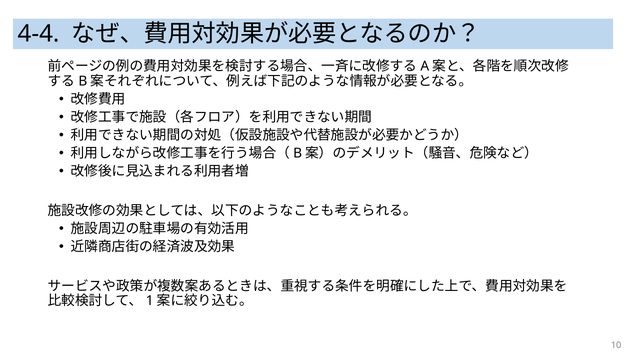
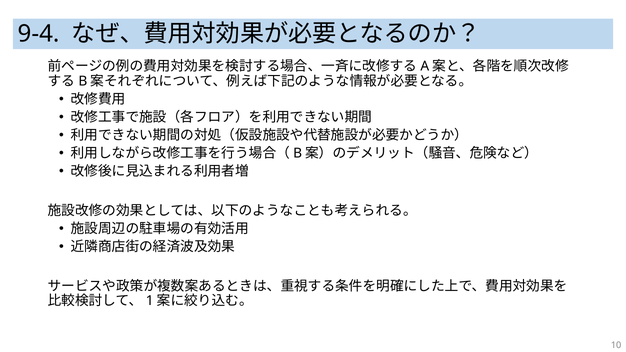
4-4: 4-4 -> 9-4 (38, 34)
